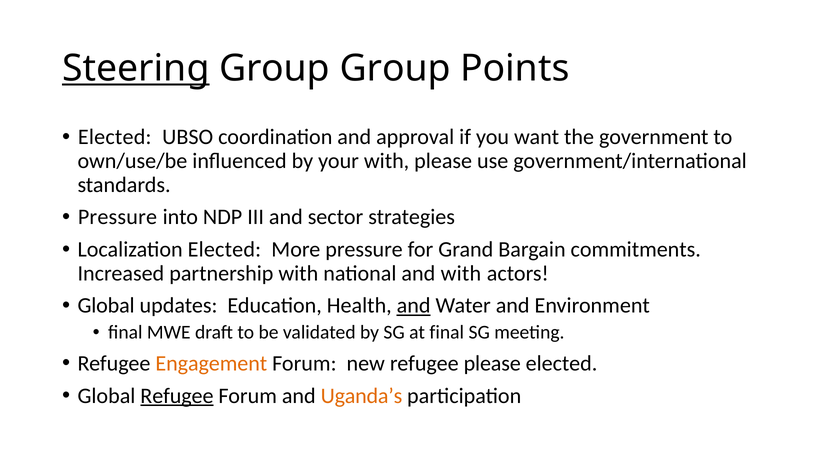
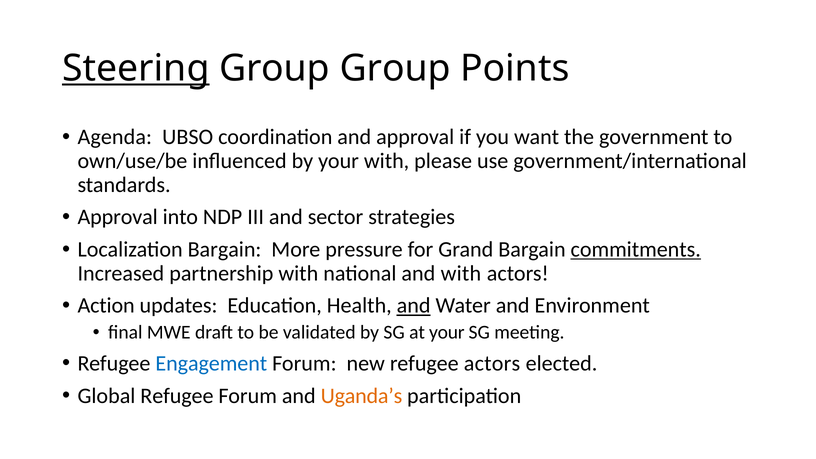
Elected: Elected -> Agenda (115, 137)
Pressure: Pressure -> Approval (118, 217)
Localization Elected: Elected -> Bargain (225, 249)
commitments underline: none -> present (636, 249)
Global: Global -> Action (106, 306)
at final: final -> your (447, 332)
Engagement colour: orange -> blue (211, 363)
refugee please: please -> actors (492, 363)
Refugee underline: present -> none (177, 396)
